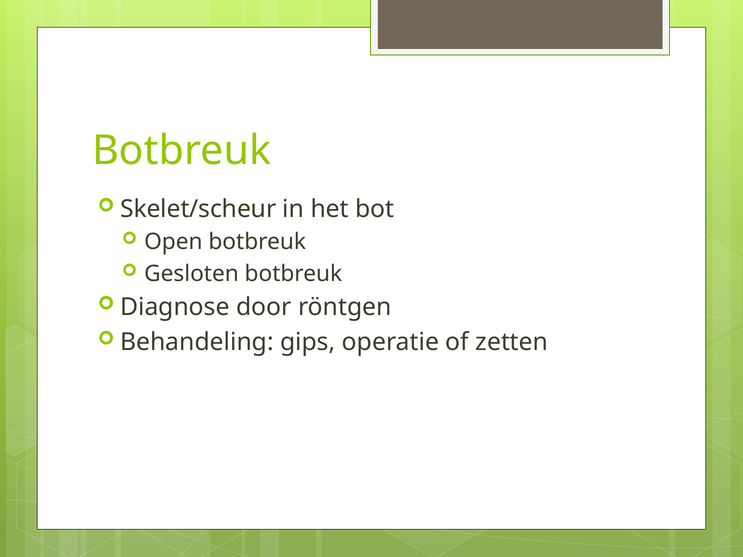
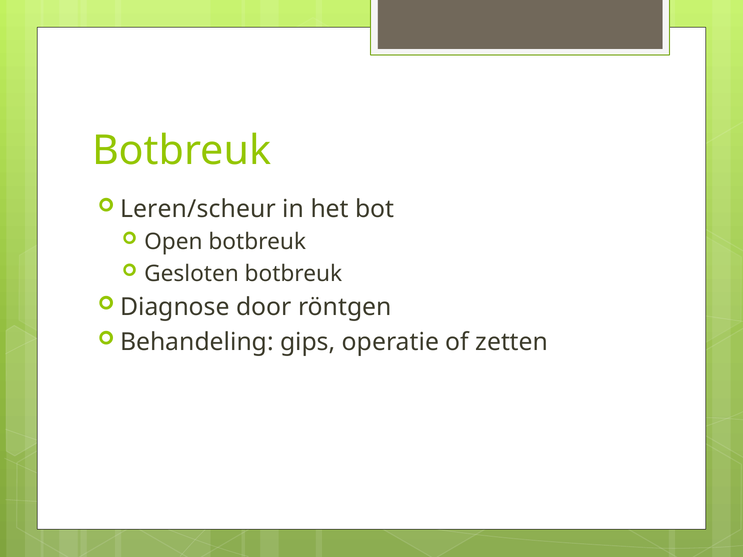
Skelet/scheur: Skelet/scheur -> Leren/scheur (198, 209)
